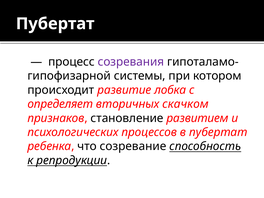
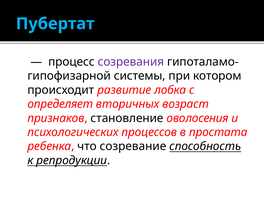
Пубертат colour: white -> light blue (55, 24)
скачком: скачком -> возраст (186, 104)
развитием: развитием -> оволосения (198, 118)
в пубертат: пубертат -> простата (218, 132)
